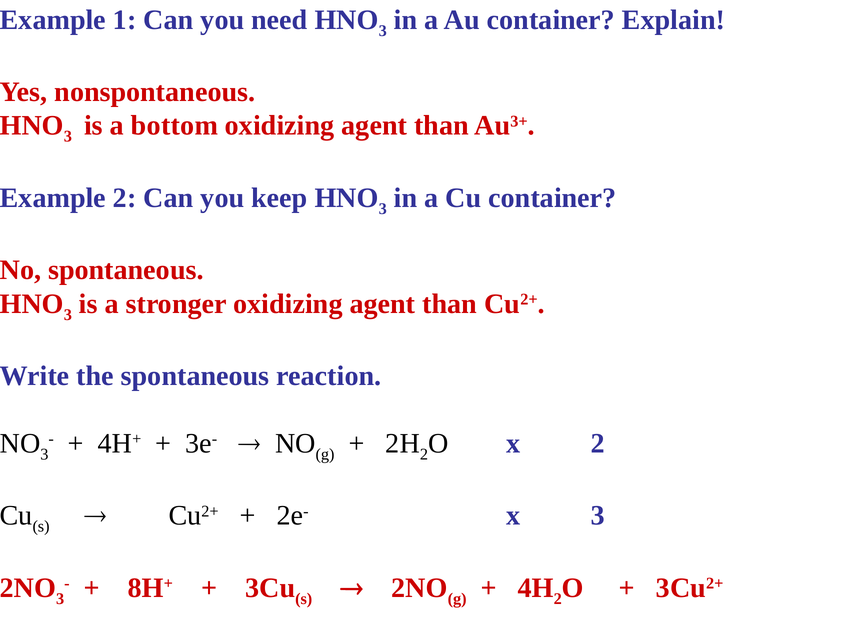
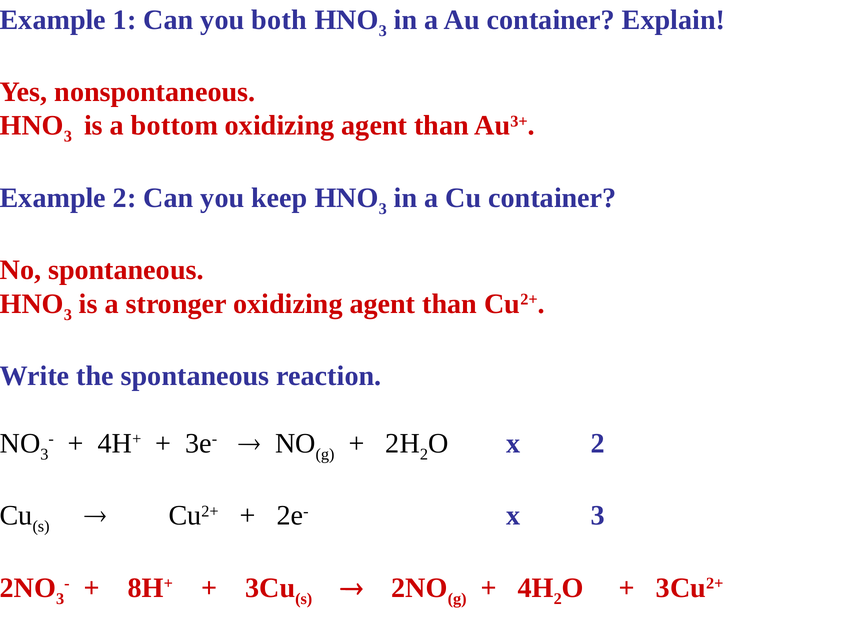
need: need -> both (279, 20)
